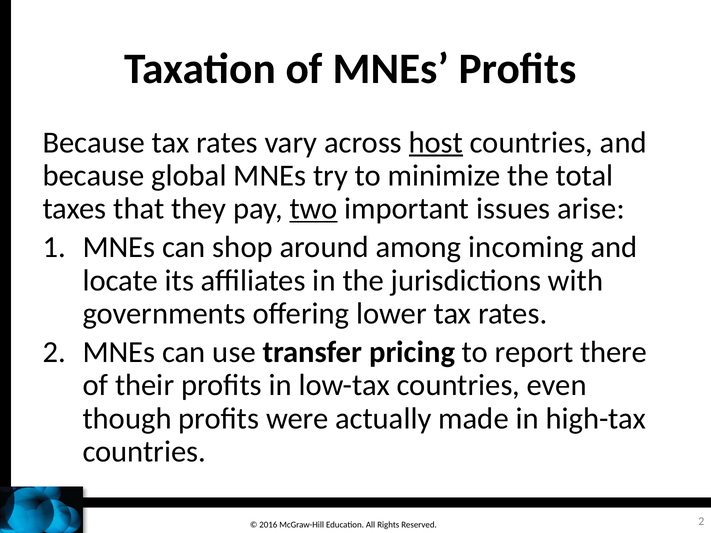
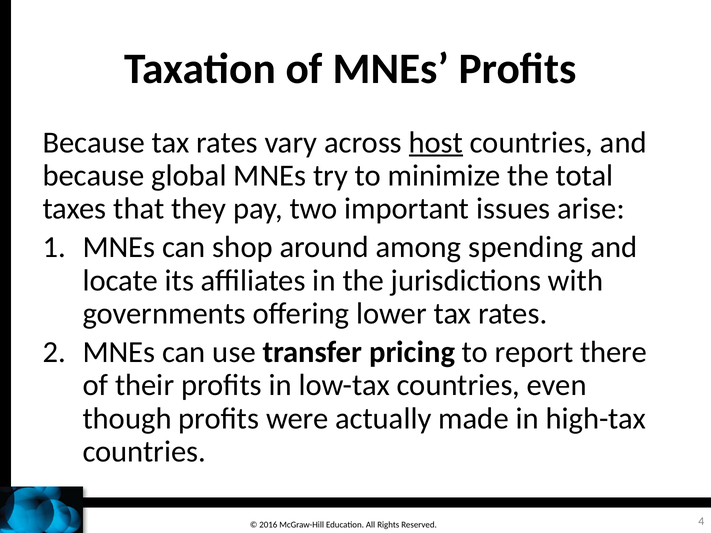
two underline: present -> none (314, 209)
incoming: incoming -> spending (526, 248)
Reserved 2: 2 -> 4 (701, 522)
